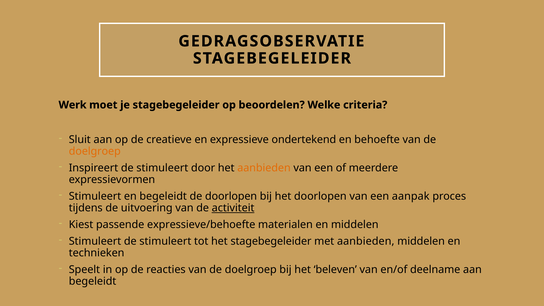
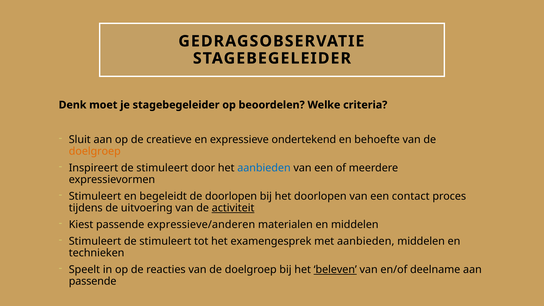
Werk: Werk -> Denk (73, 105)
aanbieden colour: orange -> blue (264, 168)
aanpak: aanpak -> contact (411, 196)
expressieve/behoefte: expressieve/behoefte -> expressieve/anderen (201, 225)
het stagebegeleider: stagebegeleider -> examengesprek (271, 241)
beleven underline: none -> present (335, 270)
begeleidt: begeleidt -> passende (93, 281)
